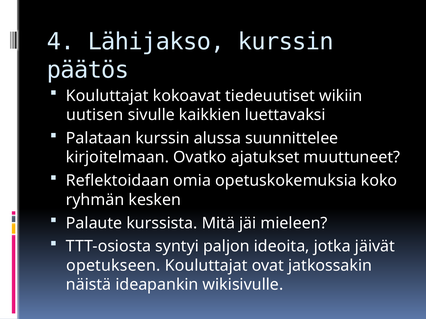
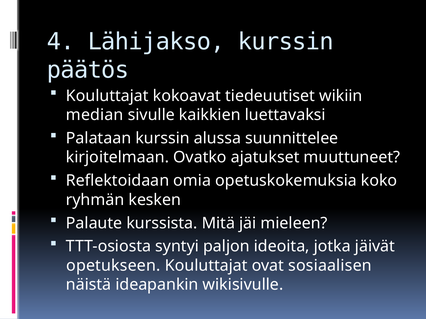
uutisen: uutisen -> median (95, 115)
jatkossakin: jatkossakin -> sosiaalisen (330, 266)
